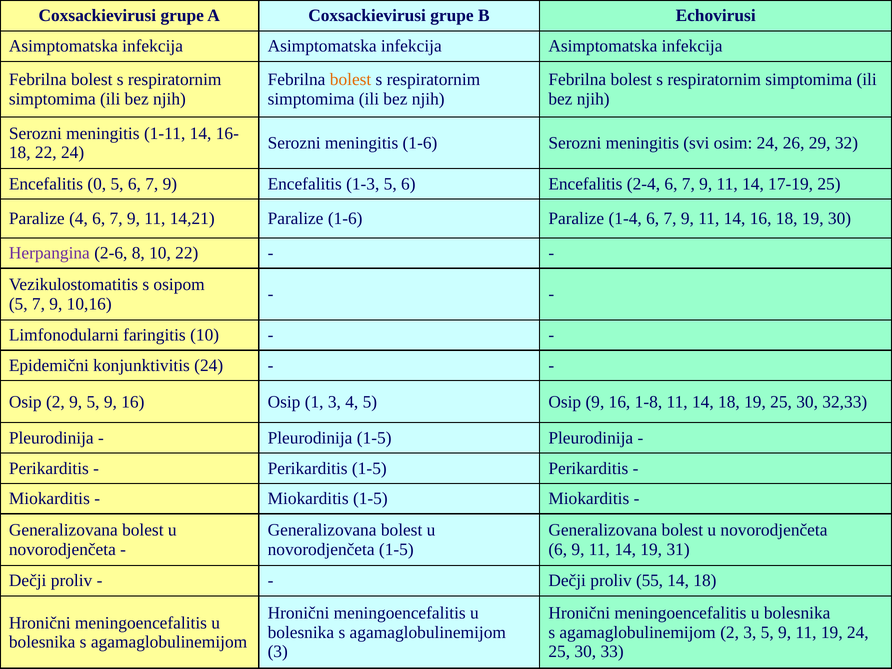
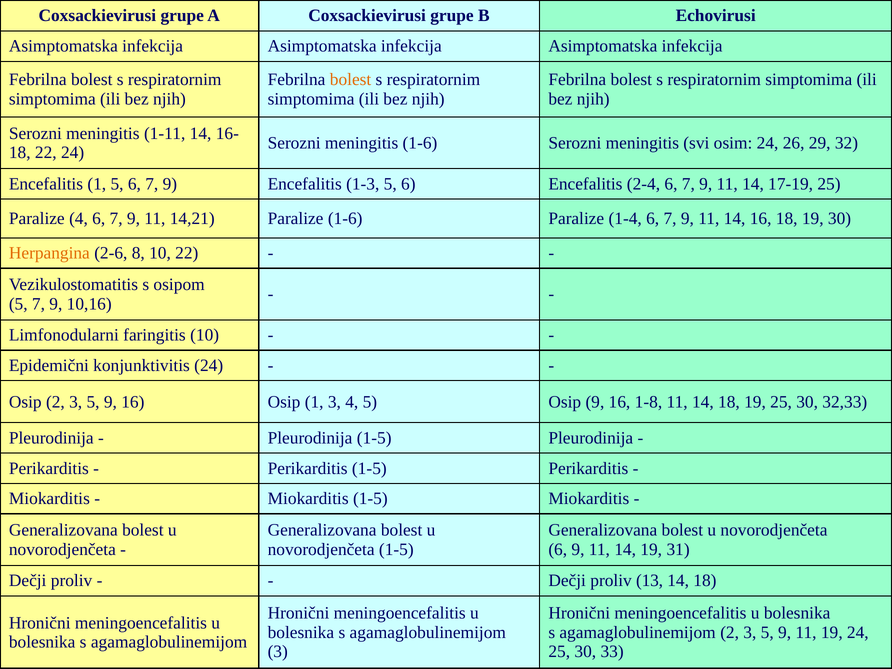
Encefalitis 0: 0 -> 1 (97, 184)
Herpangina colour: purple -> orange (49, 253)
Osip 2 9: 9 -> 3 (76, 402)
55: 55 -> 13 (650, 581)
